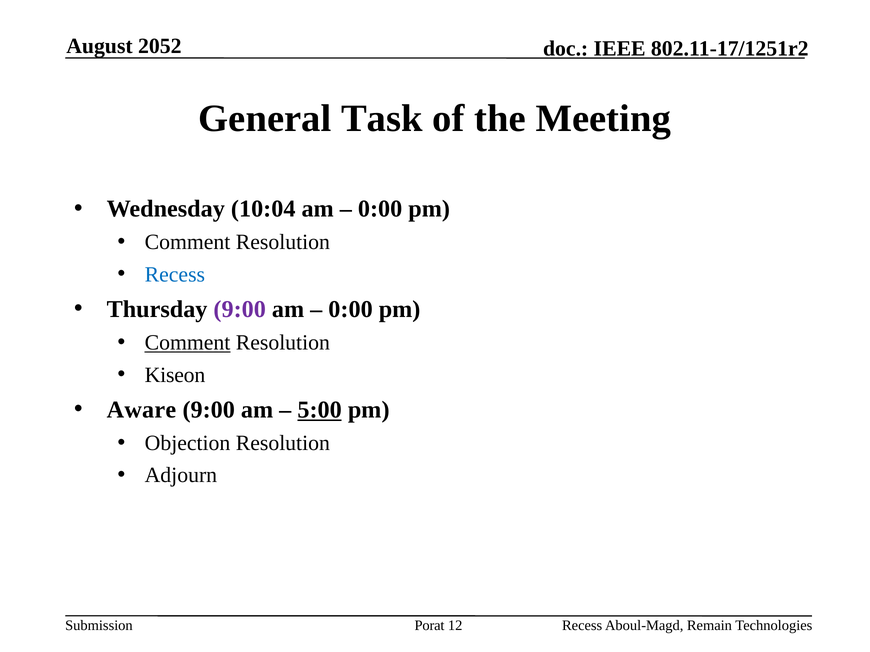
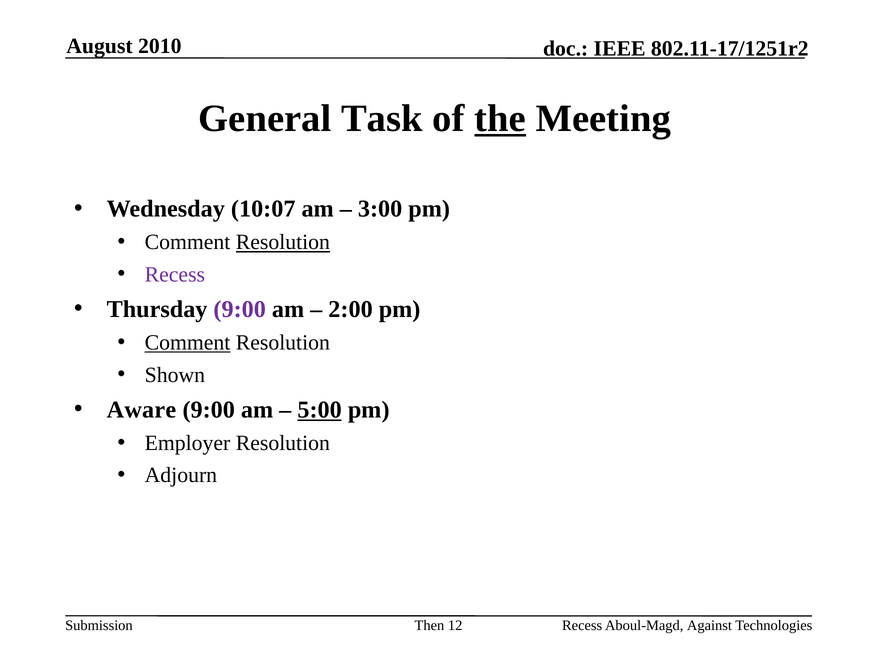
2052: 2052 -> 2010 (160, 46)
the underline: none -> present (500, 119)
10:04: 10:04 -> 10:07 (263, 209)
0:00: 0:00 -> 3:00 (380, 209)
Resolution underline: none -> present (283, 242)
Recess colour: blue -> purple (175, 275)
0:00: 0:00 -> 2:00 (351, 310)
Kiseon: Kiseon -> Shown (175, 375)
Objection: Objection -> Employer (188, 444)
Porat: Porat -> Then (429, 626)
Remain: Remain -> Against (709, 626)
